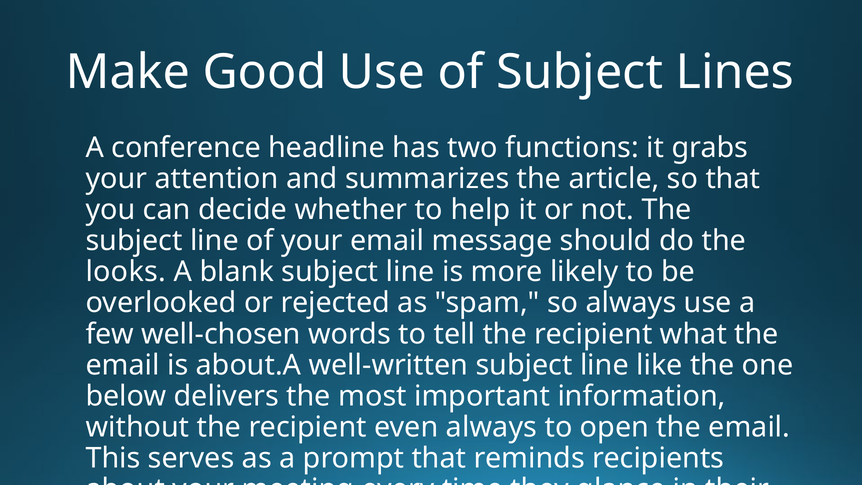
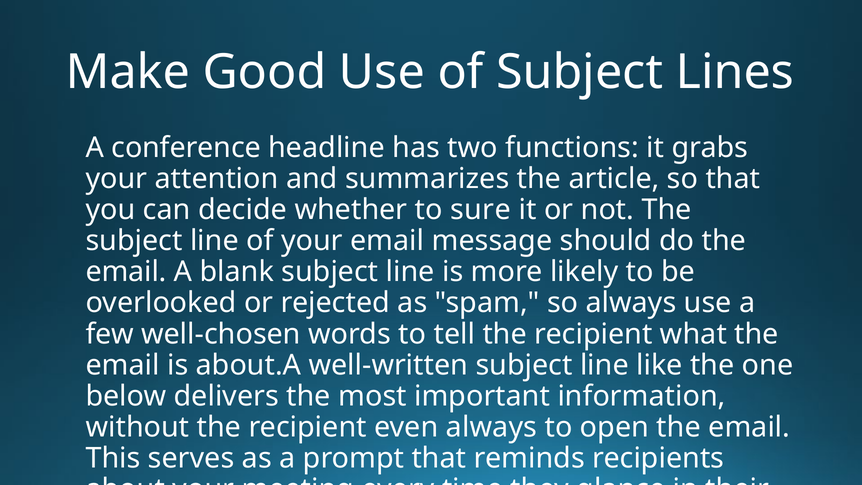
help: help -> sure (481, 210)
looks: looks -> email (126, 272)
